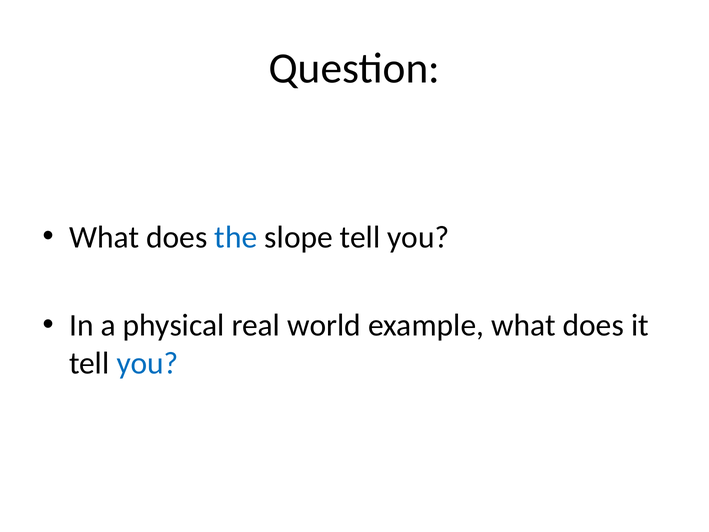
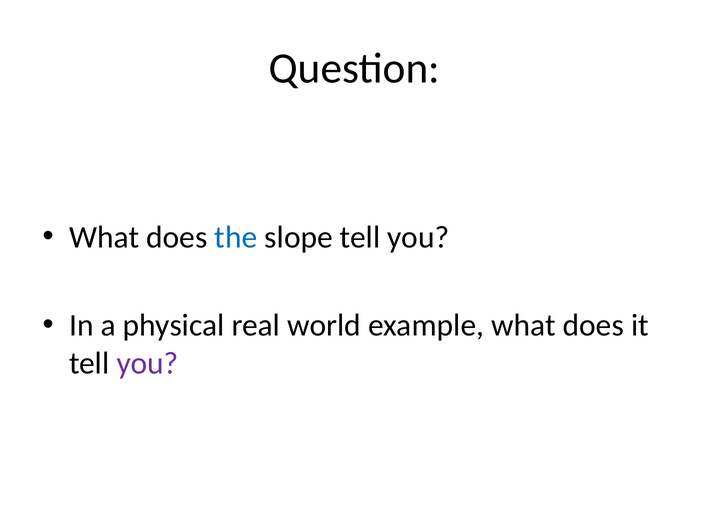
you colour: blue -> purple (147, 363)
